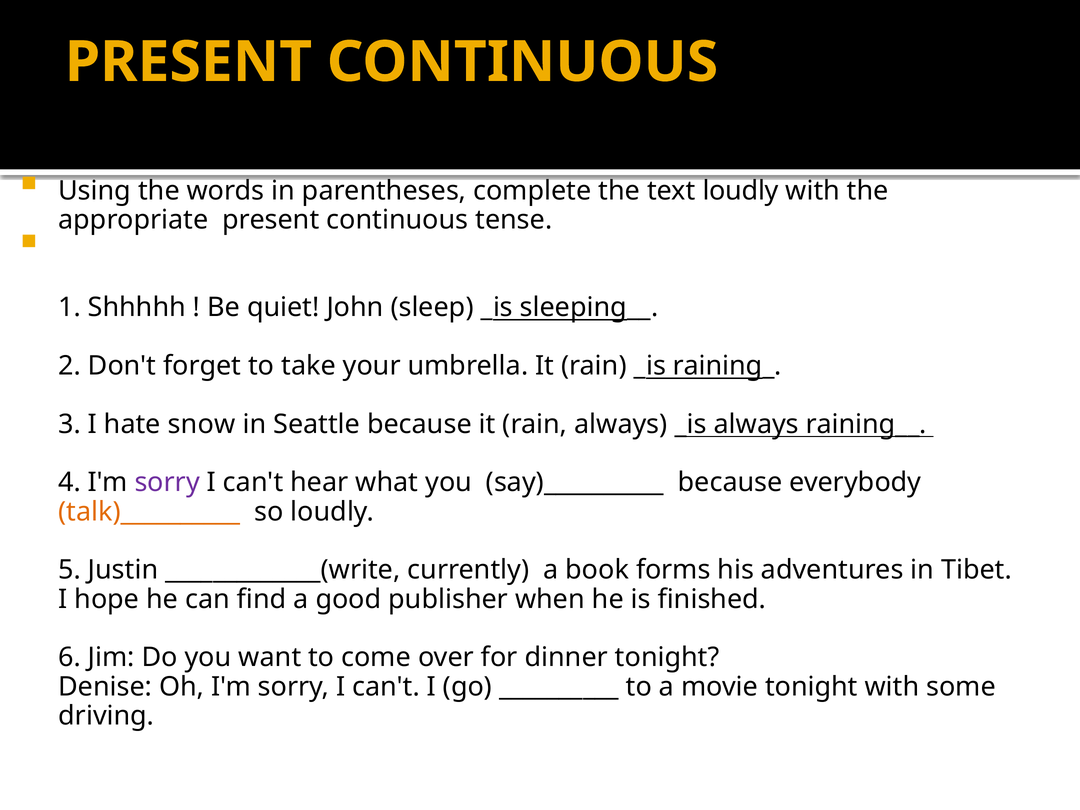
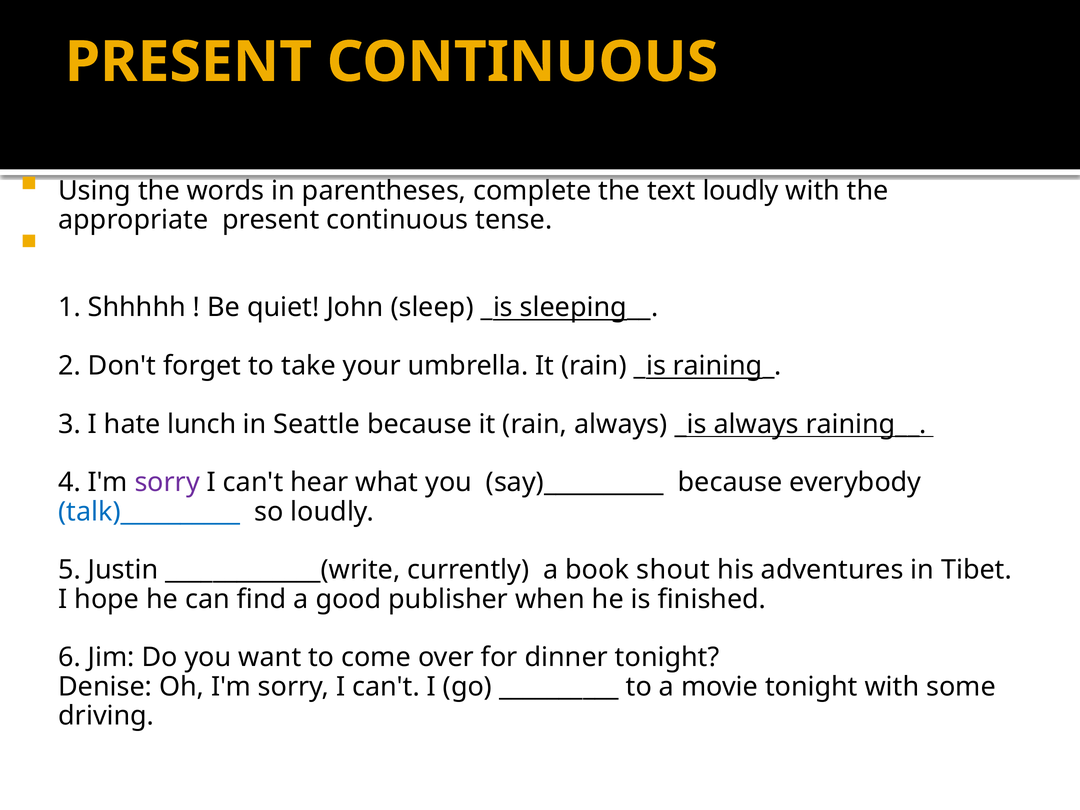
snow: snow -> lunch (202, 424)
talk)__________ colour: orange -> blue (149, 512)
forms: forms -> shout (673, 570)
